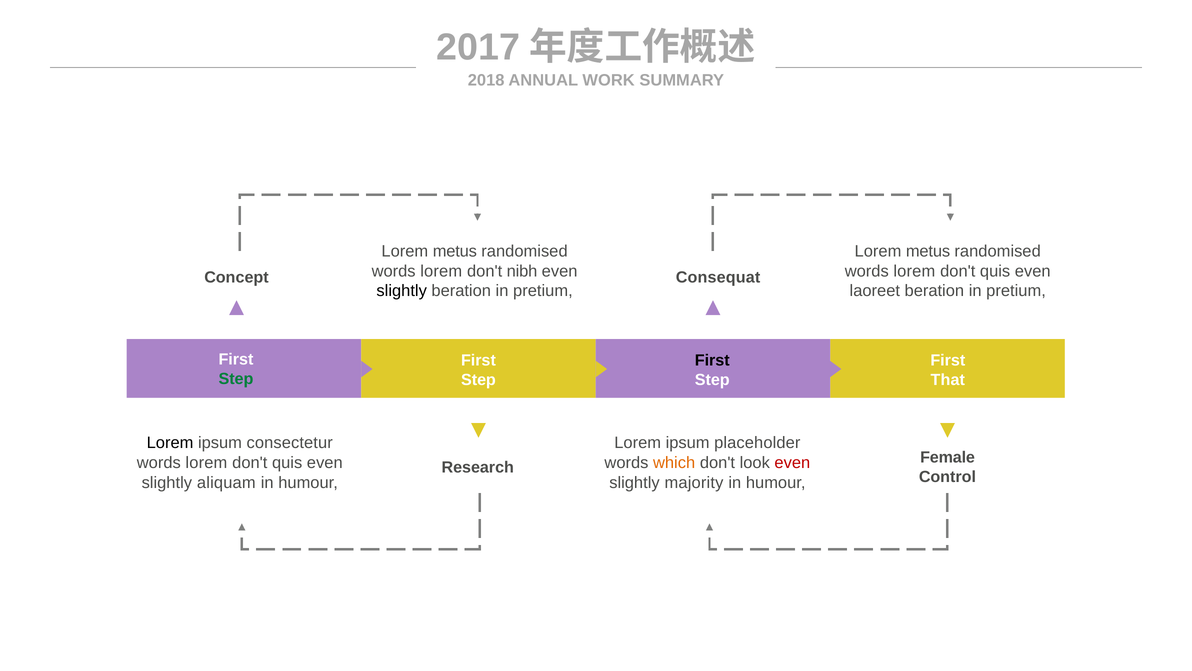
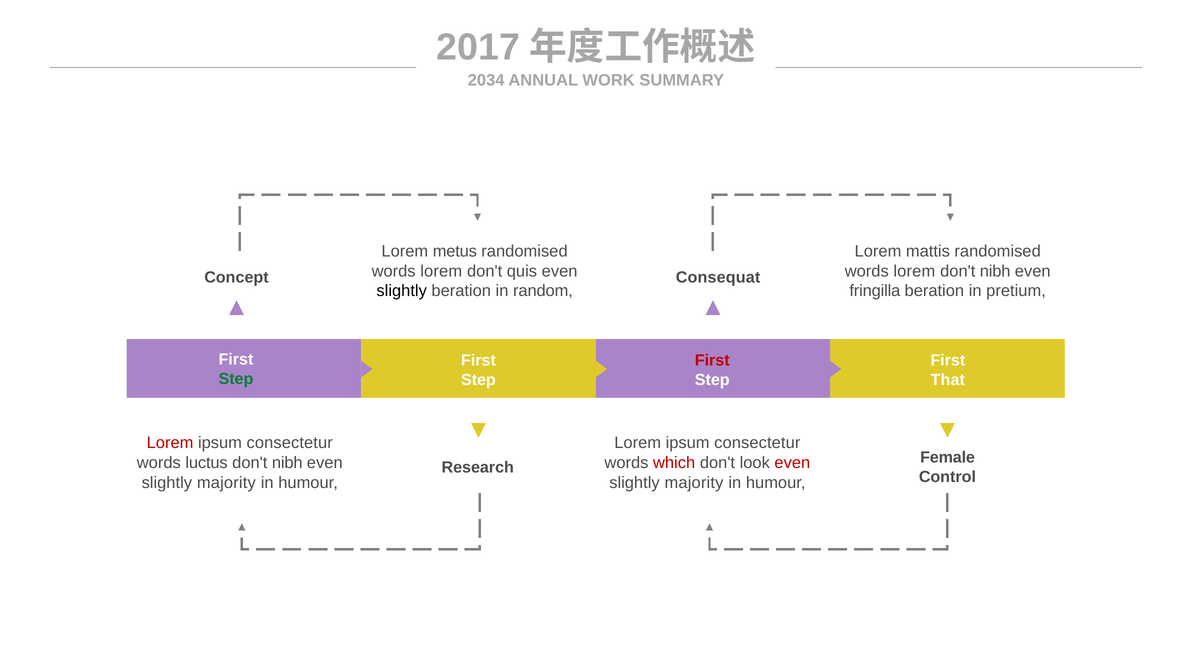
2018: 2018 -> 2034 (486, 80)
metus: metus -> mattis (928, 251)
nibh: nibh -> quis (522, 271)
quis: quis -> nibh (995, 271)
pretium: pretium -> random (543, 291)
laoreet: laoreet -> fringilla (875, 291)
First colour: black -> red (712, 360)
Lorem colour: black -> red (170, 443)
placeholder: placeholder -> consectetur (757, 443)
lorem: lorem -> luctus (207, 462)
quis: quis -> nibh (287, 462)
which colour: orange -> red (674, 462)
aliquam: aliquam -> majority (226, 482)
